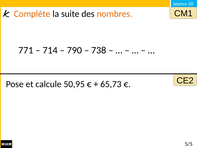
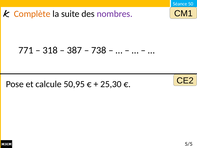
nombres colour: orange -> purple (115, 14)
714: 714 -> 318 (50, 50)
790: 790 -> 387 (74, 50)
65,73: 65,73 -> 25,30 (111, 84)
